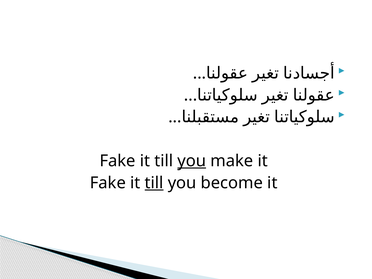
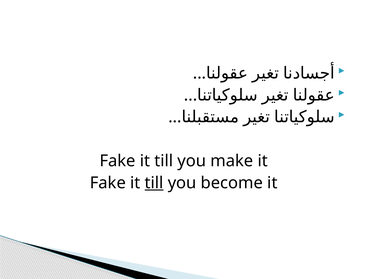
you underline: present -> none (192, 161)
